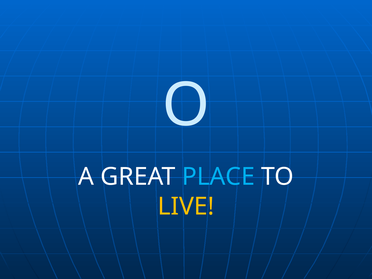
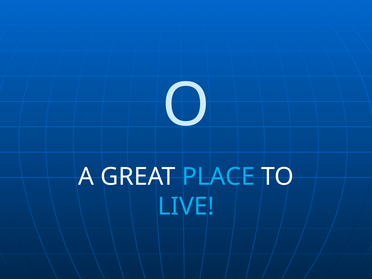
LIVE colour: yellow -> light blue (186, 206)
